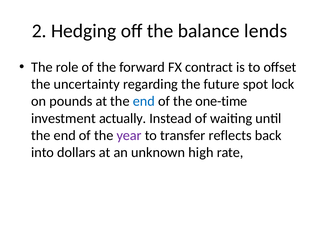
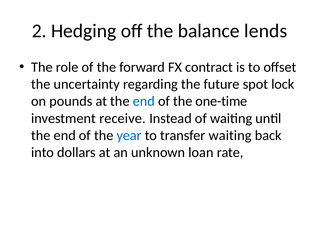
actually: actually -> receive (123, 118)
year colour: purple -> blue (129, 135)
transfer reflects: reflects -> waiting (230, 135)
high: high -> loan (201, 152)
